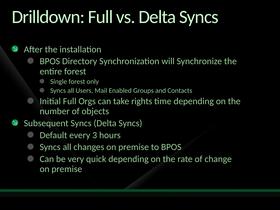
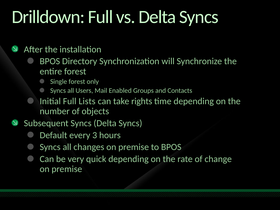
Orgs: Orgs -> Lists (87, 101)
